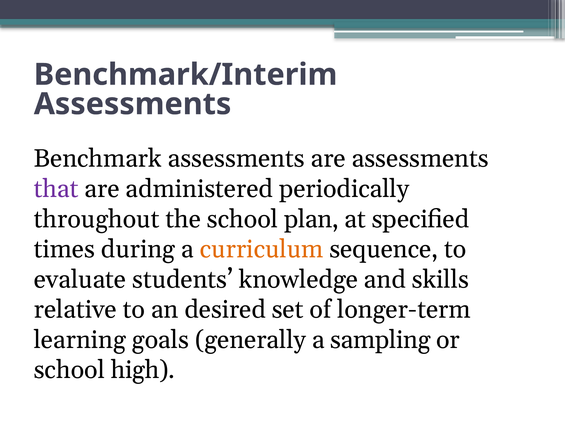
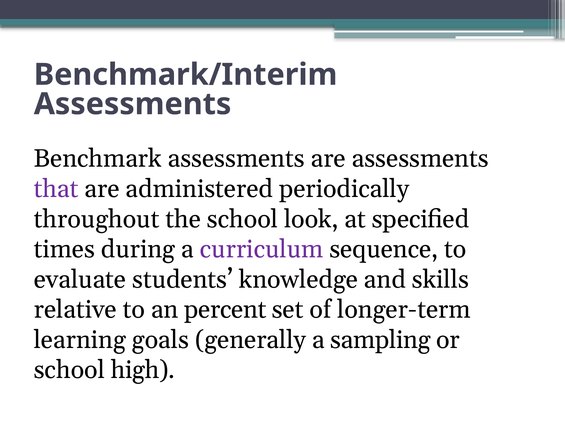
plan: plan -> look (311, 219)
curriculum colour: orange -> purple (262, 249)
desired: desired -> percent (225, 309)
